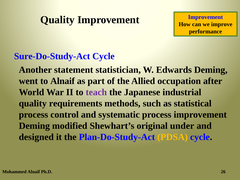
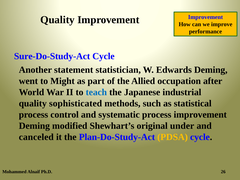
to Alnaif: Alnaif -> Might (63, 81)
teach colour: purple -> blue (96, 92)
requirements: requirements -> sophisticated (76, 103)
designed: designed -> canceled (36, 137)
